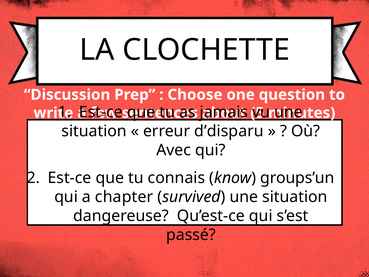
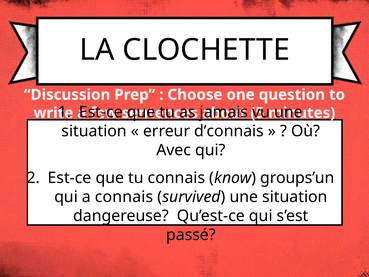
d’disparu: d’disparu -> d’connais (229, 131)
a chapter: chapter -> connais (124, 197)
